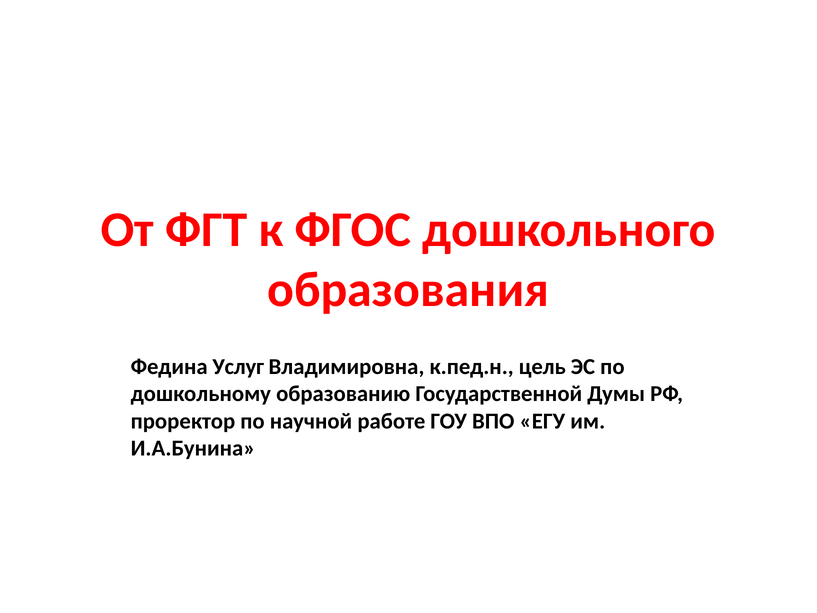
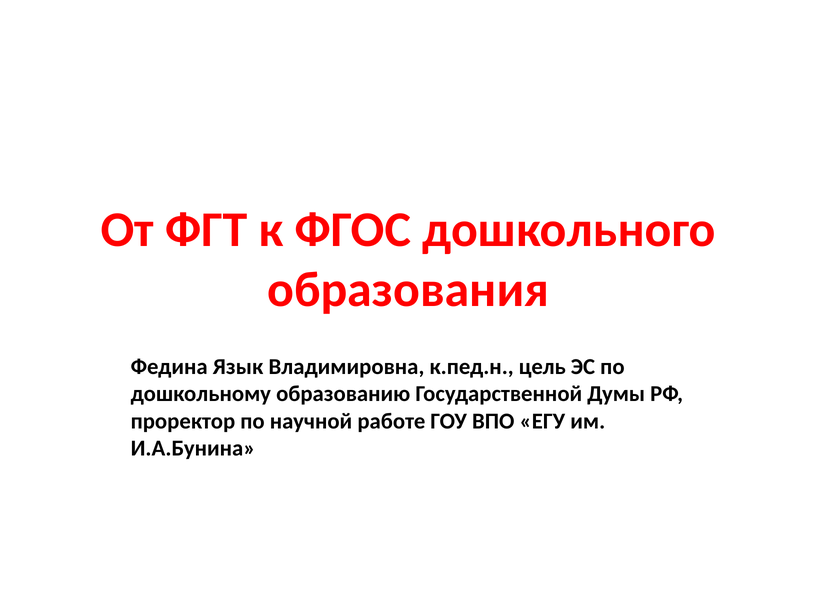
Услуг: Услуг -> Язык (238, 367)
